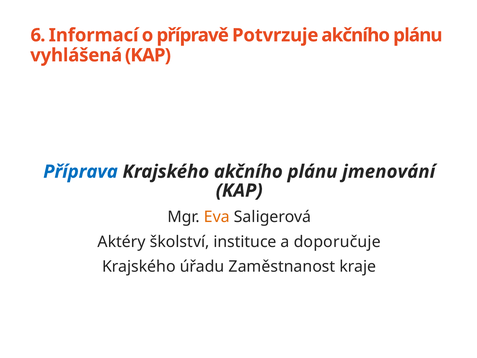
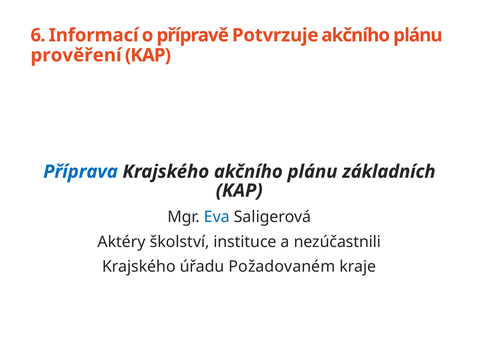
vyhlášená: vyhlášená -> prověření (76, 55)
jmenování: jmenování -> základních (389, 172)
Eva colour: orange -> blue (217, 217)
doporučuje: doporučuje -> nezúčastnili (337, 242)
Zaměstnanost: Zaměstnanost -> Požadovaném (282, 266)
